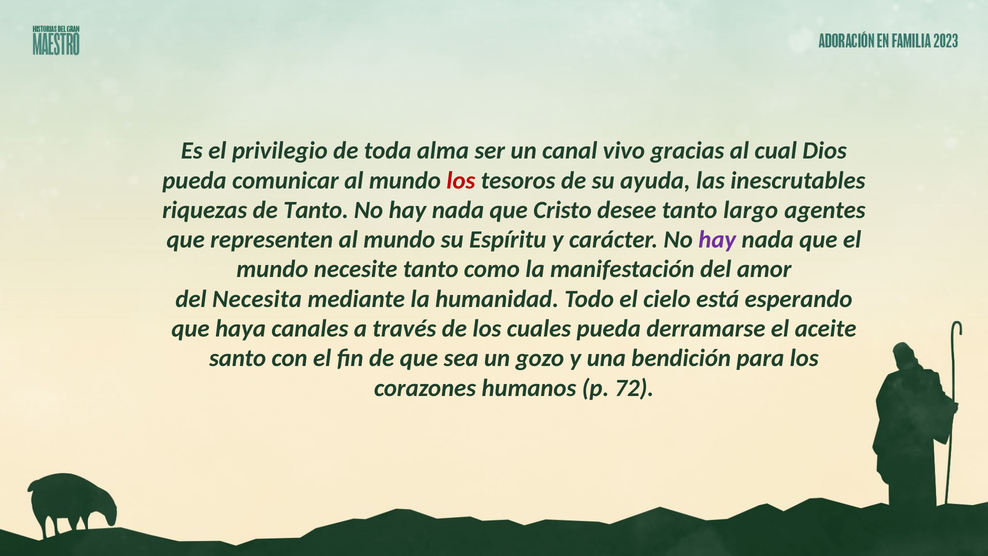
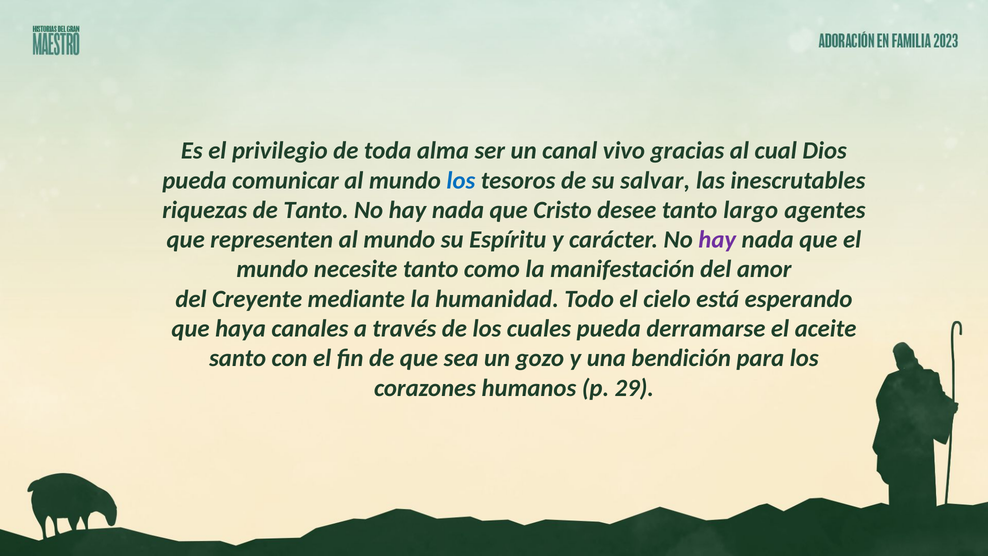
los colour: red -> blue (461, 180)
ayuda: ayuda -> salvar (655, 180)
Necesita: Necesita -> Creyente (257, 299)
72: 72 -> 29 (634, 388)
